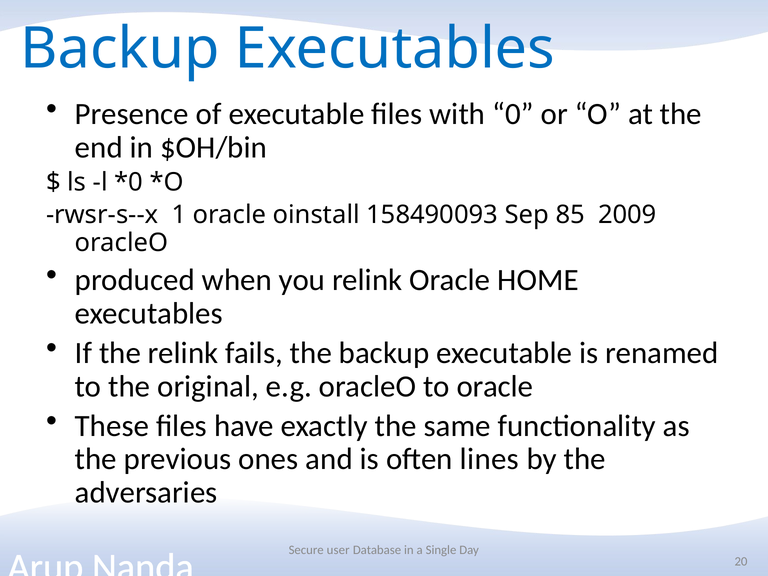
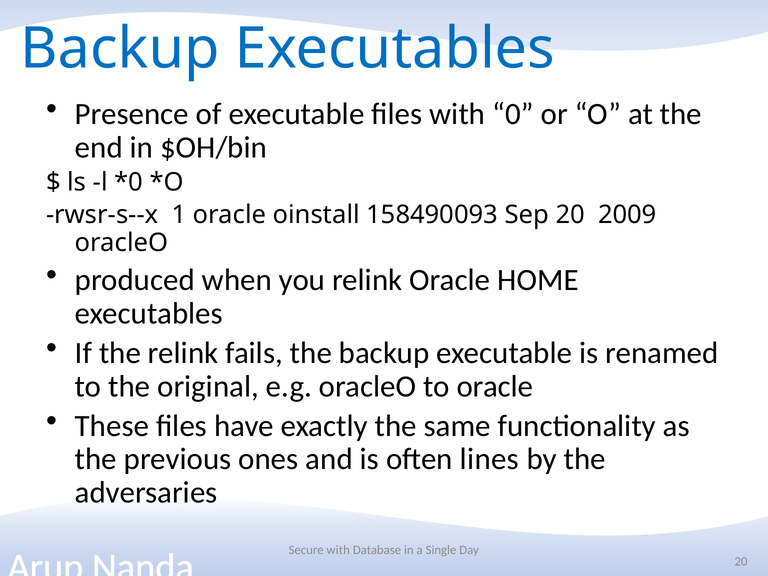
Sep 85: 85 -> 20 (570, 215)
Secure user: user -> with (338, 550)
